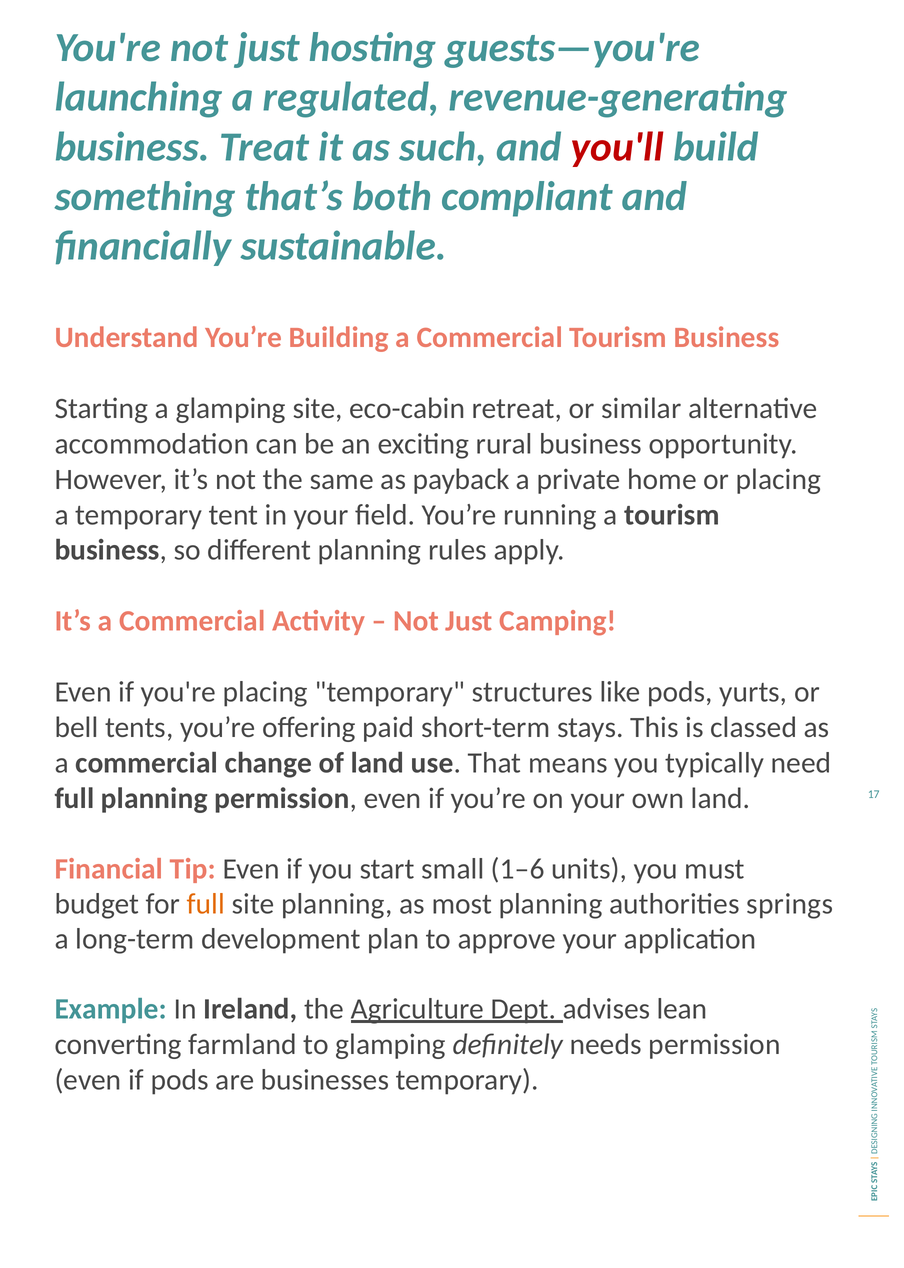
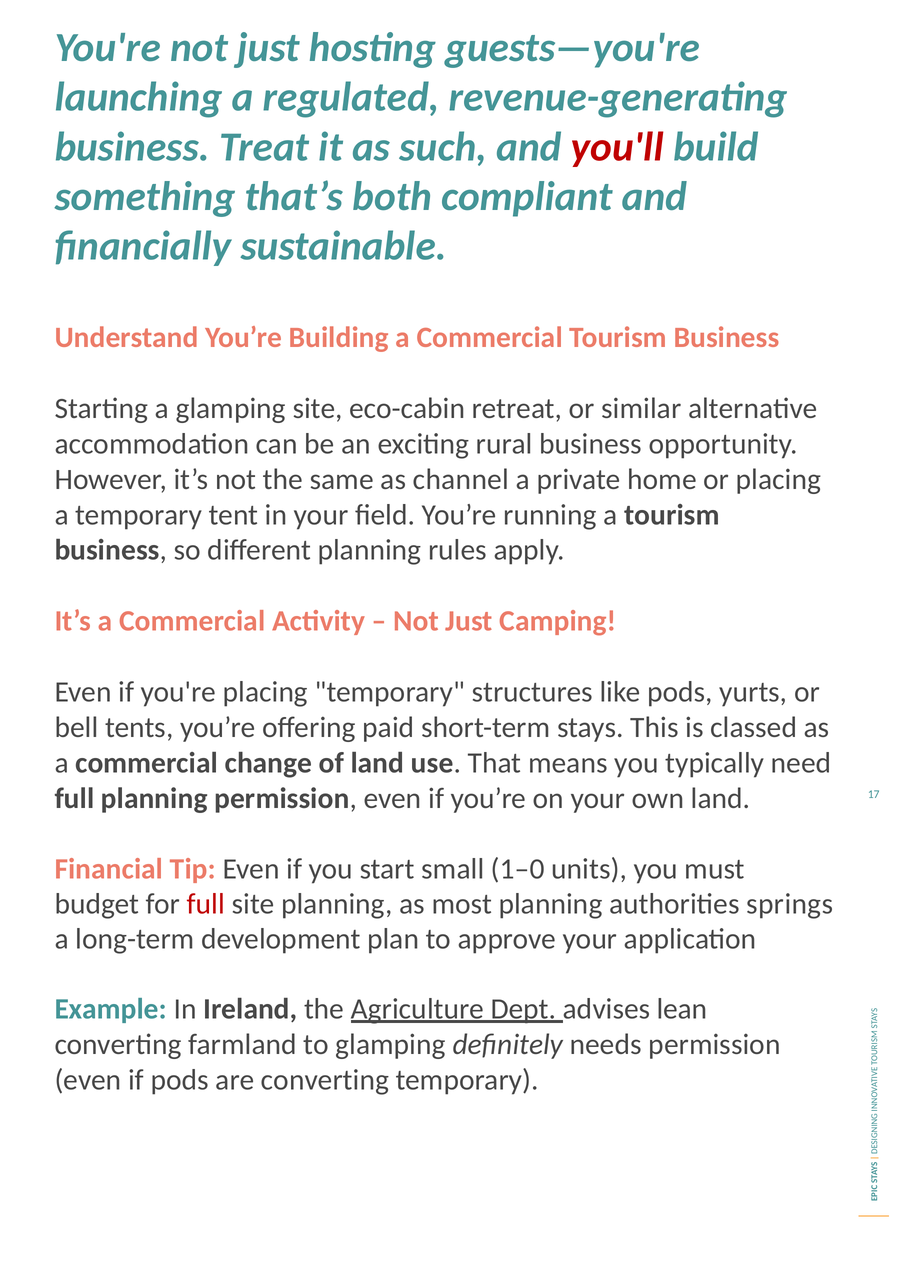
payback: payback -> channel (461, 479)
1–6: 1–6 -> 1–0 (518, 869)
full colour: orange -> red (206, 904)
are businesses: businesses -> converting (325, 1080)
